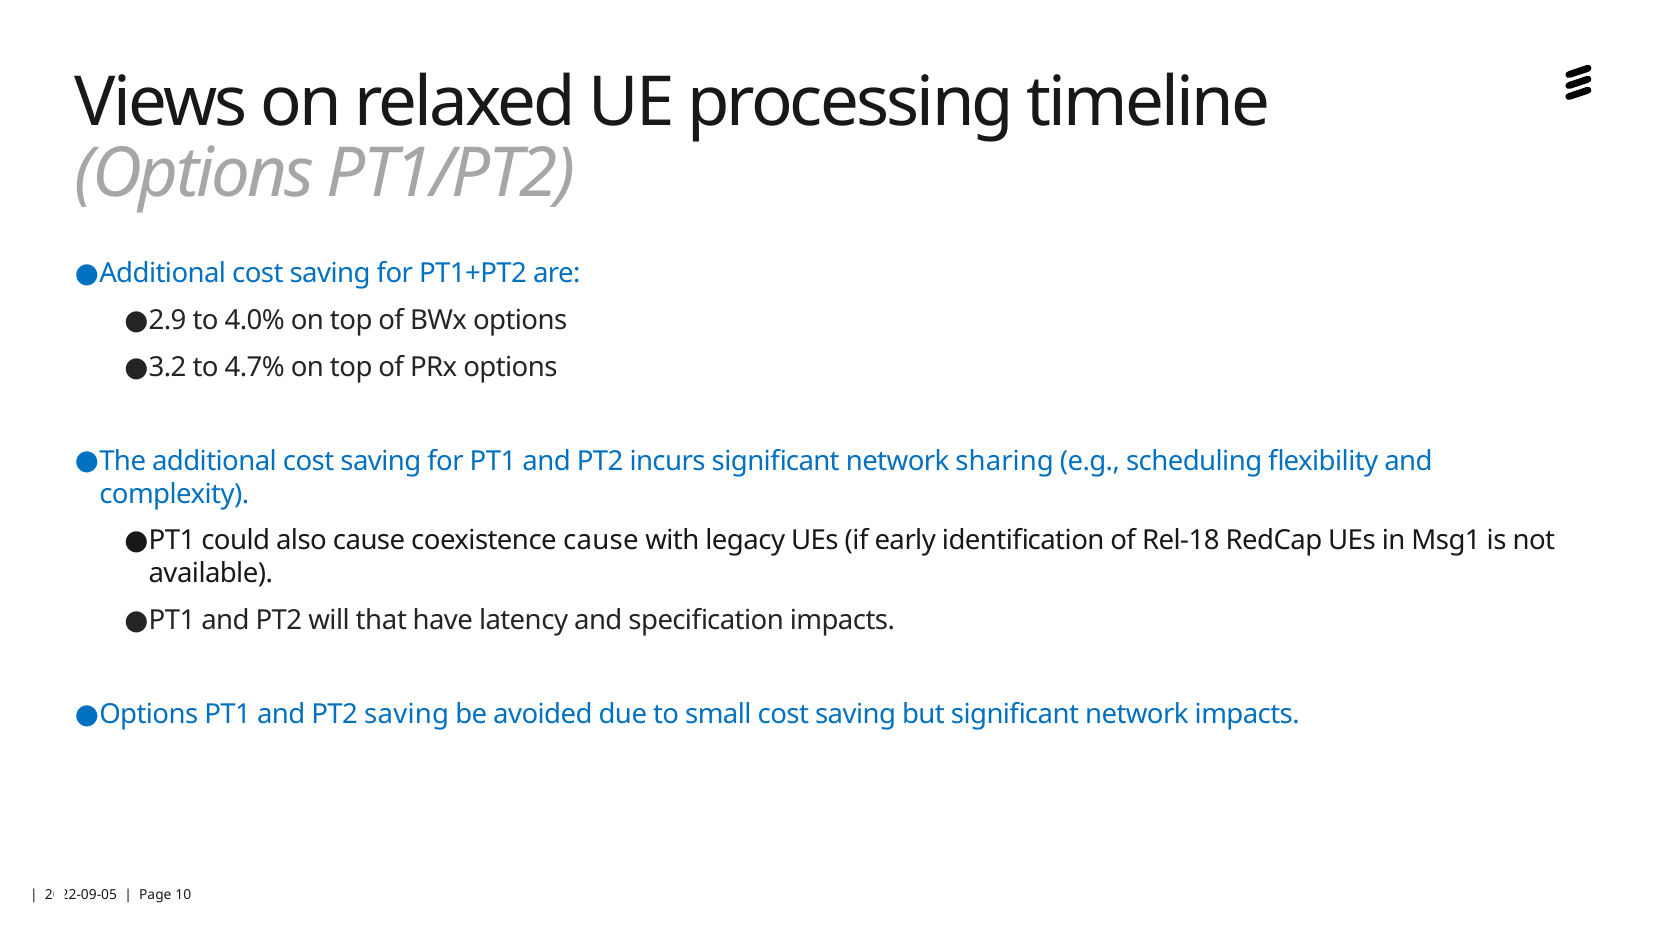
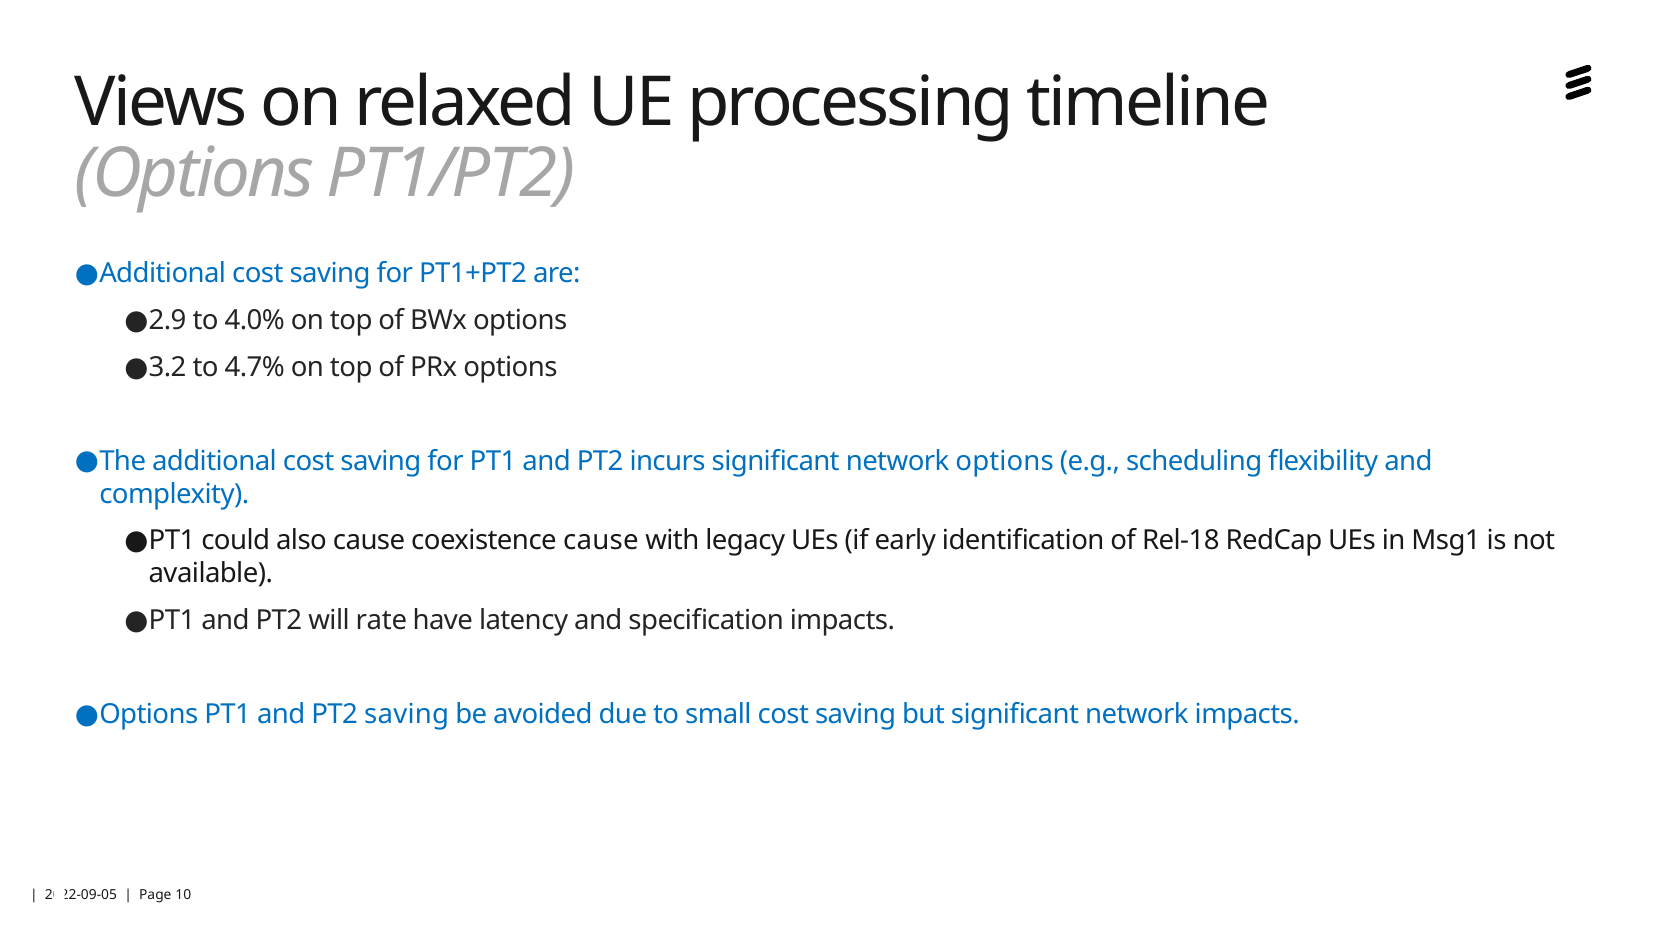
network sharing: sharing -> options (1005, 461)
that: that -> rate (381, 621)
